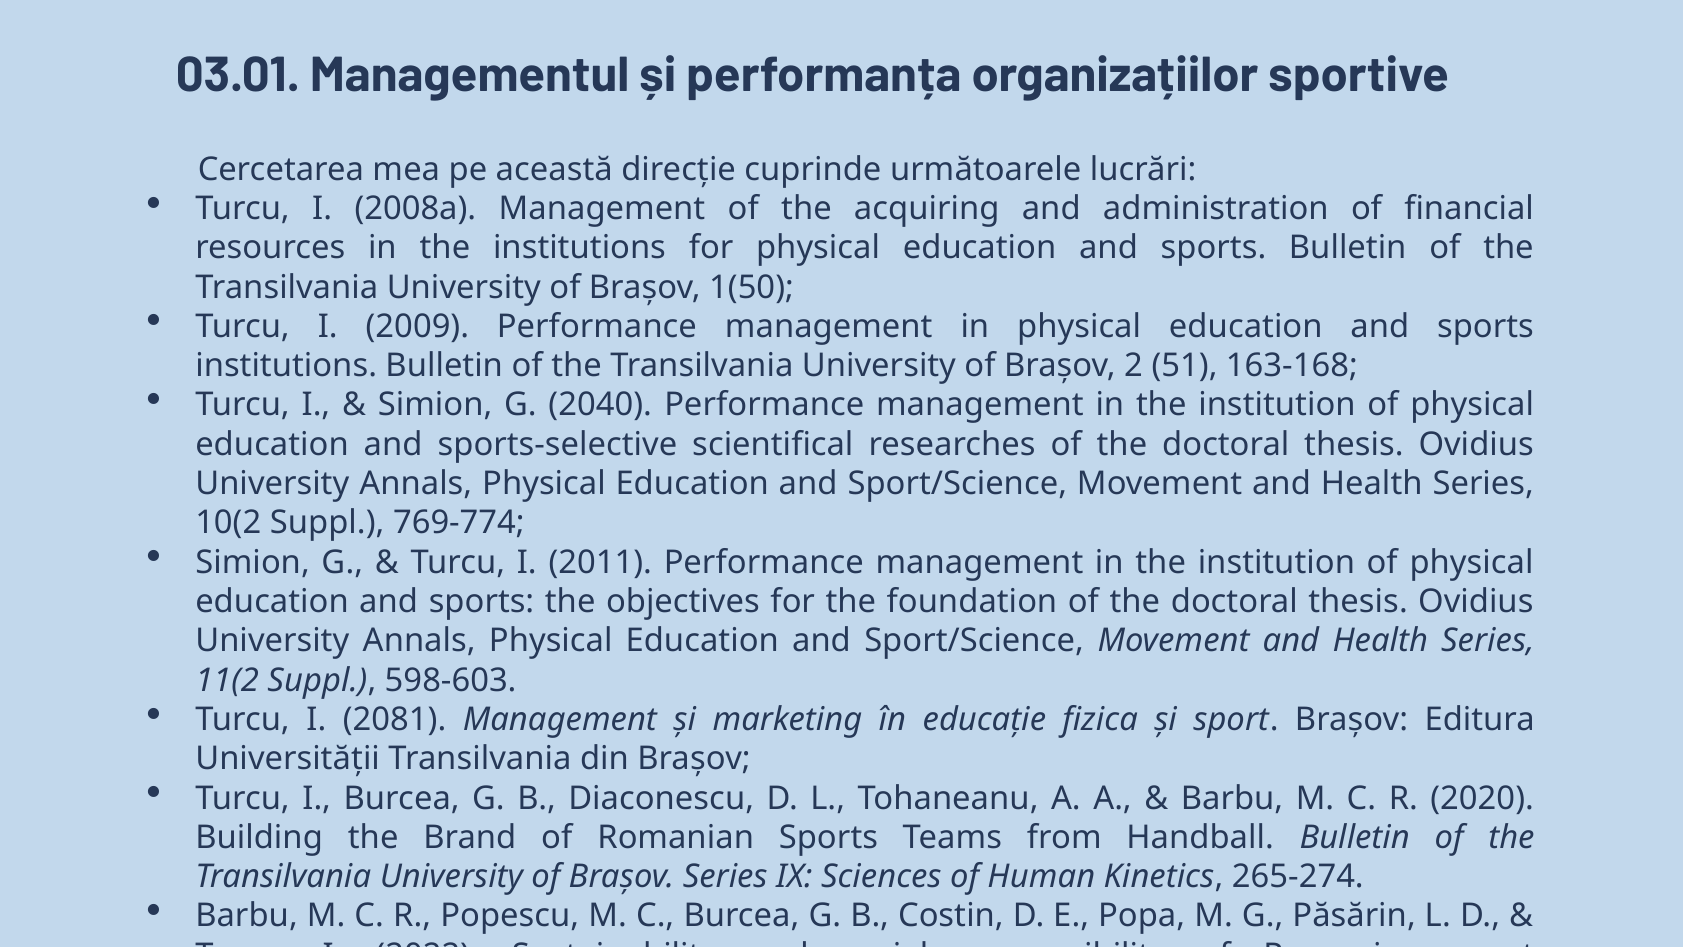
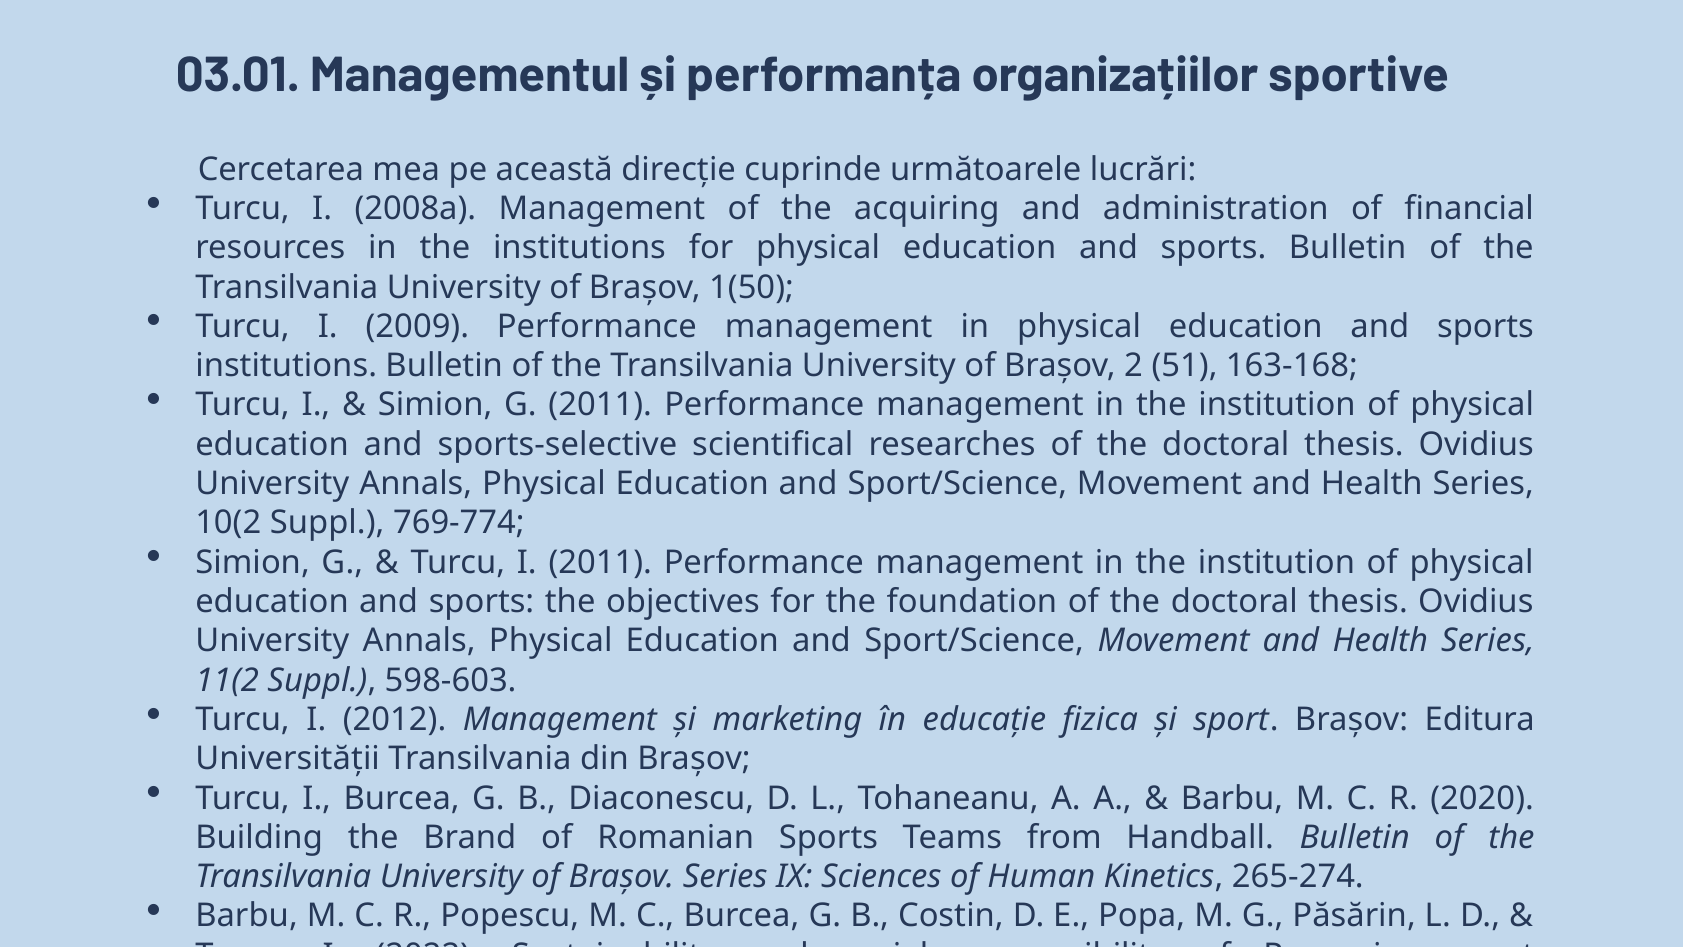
G 2040: 2040 -> 2011 (600, 405)
2081: 2081 -> 2012 (395, 719)
